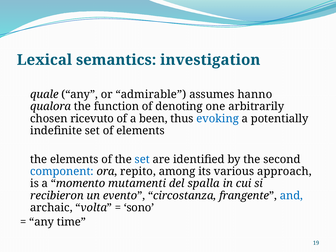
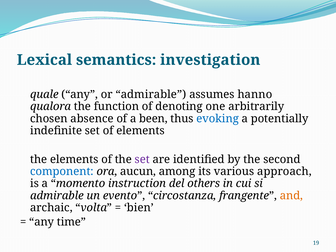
ricevuto: ricevuto -> absence (92, 119)
set colour: blue -> purple (142, 159)
repito: repito -> aucun (138, 171)
mutamenti: mutamenti -> instruction (137, 184)
spalla: spalla -> others (204, 184)
recibieron: recibieron -> admirable (57, 196)
and colour: blue -> orange (291, 196)
sono: sono -> bien (139, 208)
